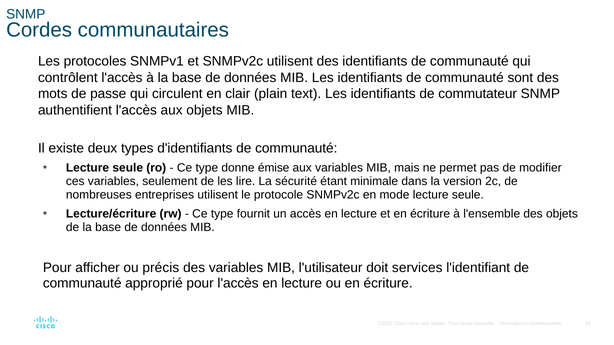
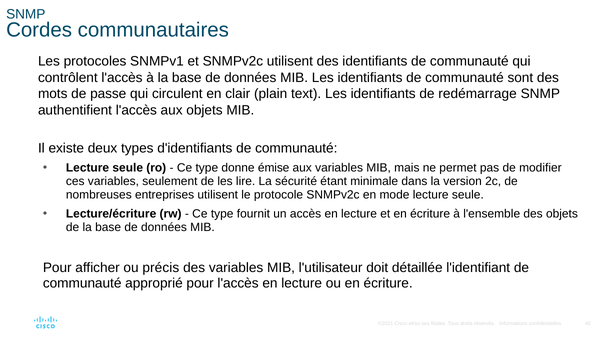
commutateur: commutateur -> redémarrage (478, 94)
services: services -> détaillée (417, 268)
